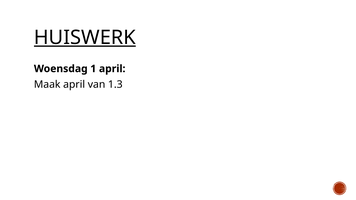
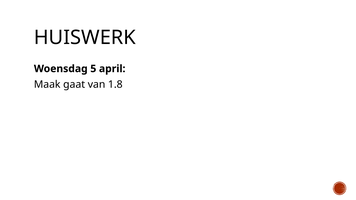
HUISWERK underline: present -> none (85, 38)
1: 1 -> 5 (93, 69)
Maak april: april -> gaat (74, 84)
1.3: 1.3 -> 1.8 (115, 84)
